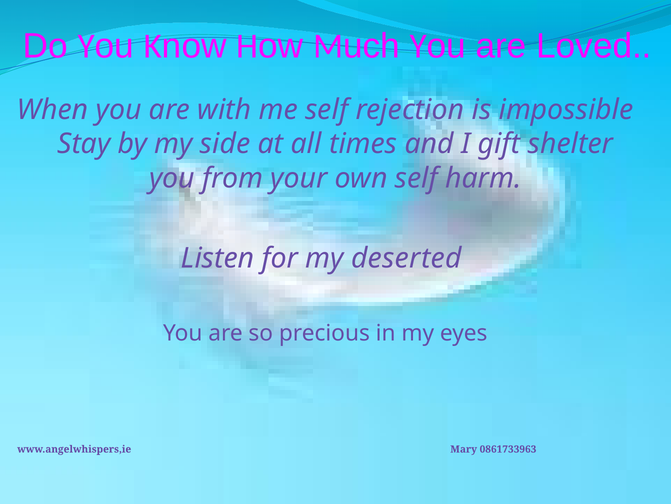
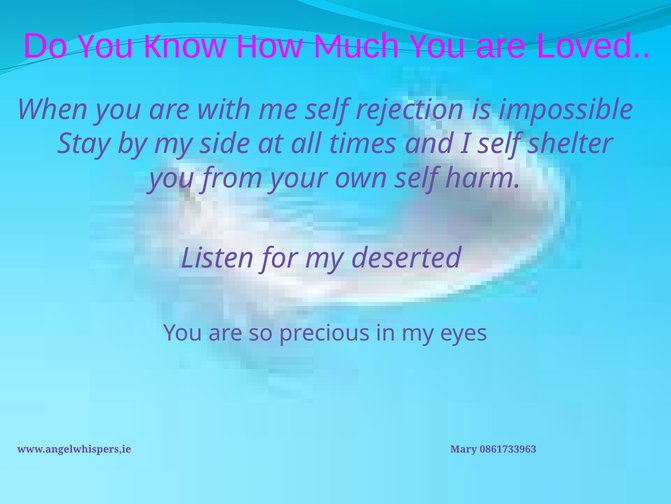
I gift: gift -> self (499, 144)
